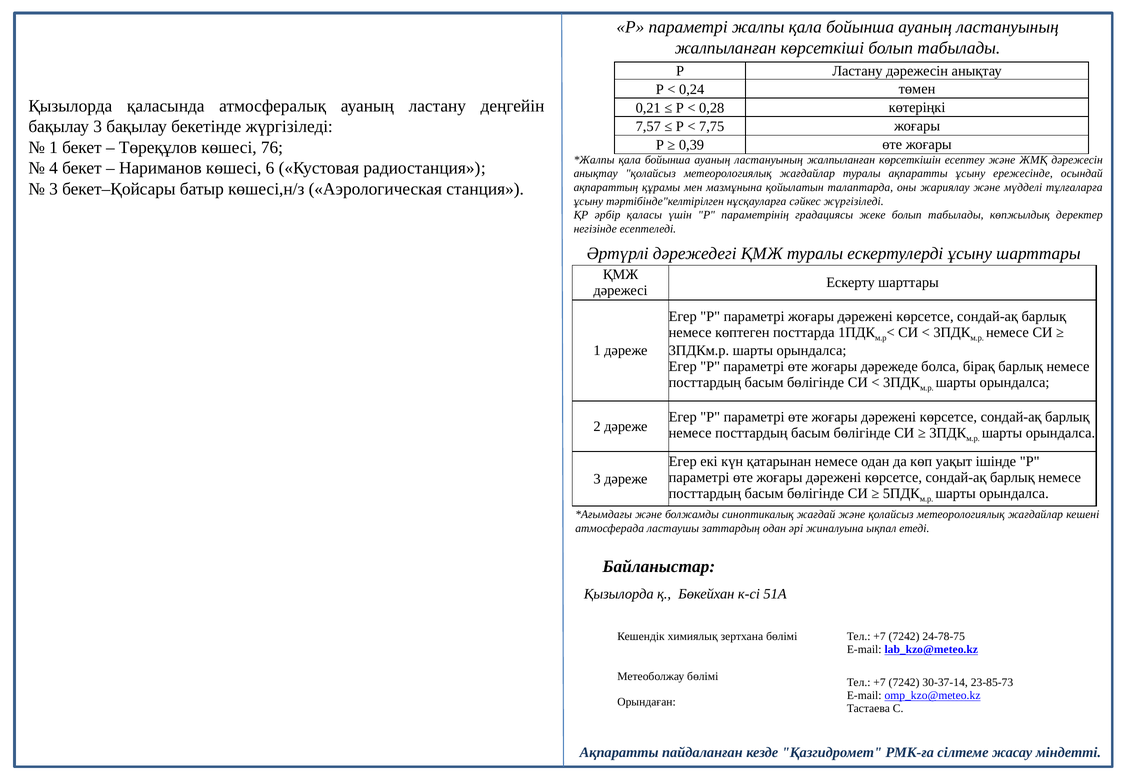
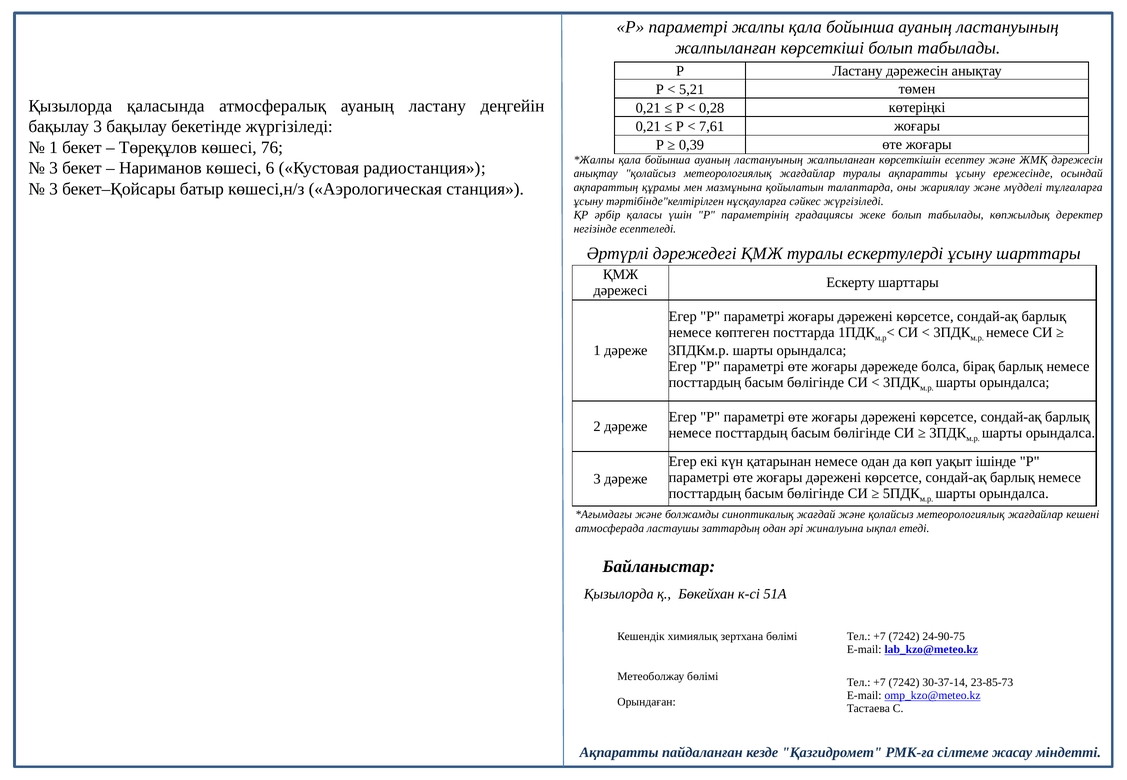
0,24: 0,24 -> 5,21 (692, 89)
7,57: 7,57 -> 0,21 (648, 127)
7,75: 7,75 -> 7,61 (712, 127)
4: 4 -> 3 (54, 168)
24-78-75: 24-78-75 -> 24-90-75 (944, 637)
